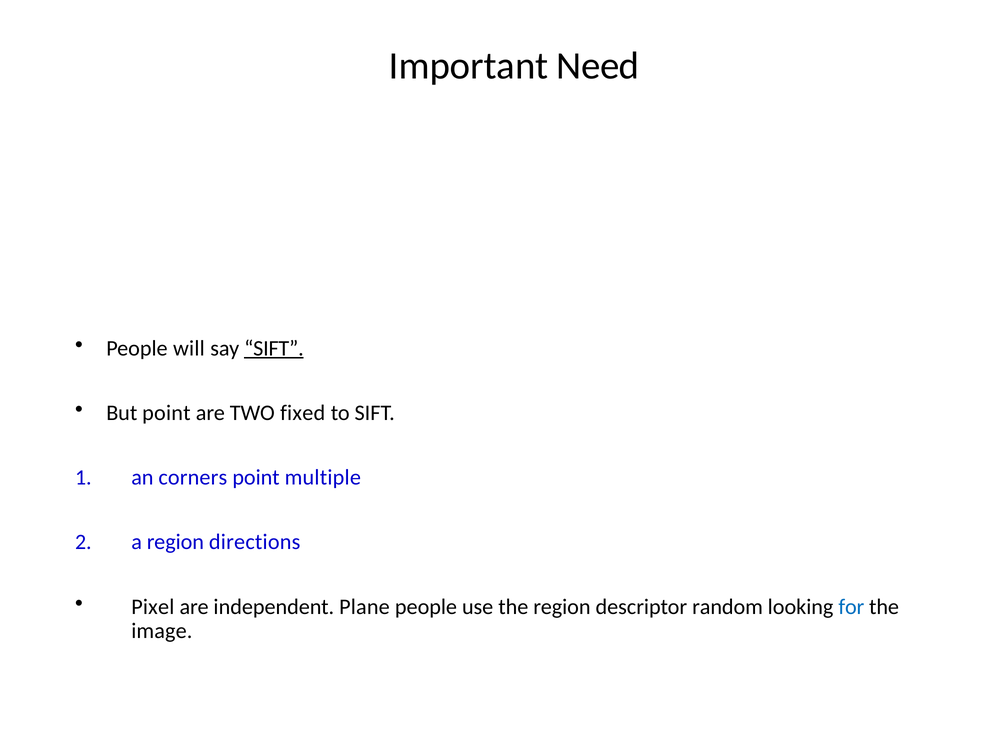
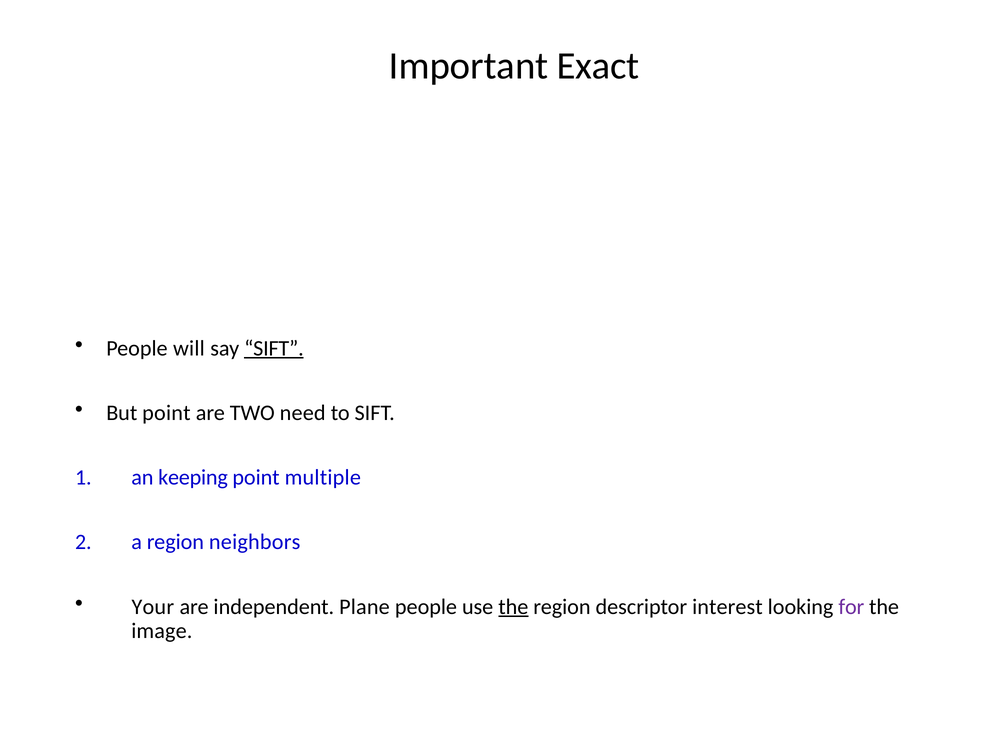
Need: Need -> Exact (598, 66)
fixed: fixed -> need (303, 413)
corners: corners -> keeping (193, 478)
directions: directions -> neighbors (255, 542)
Pixel: Pixel -> Your (153, 607)
the underline: none -> present (513, 607)
random: random -> interest (727, 607)
for colour: blue -> purple (851, 607)
